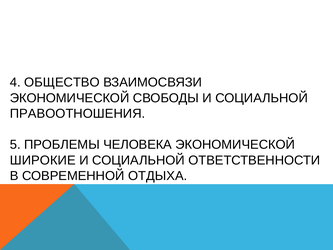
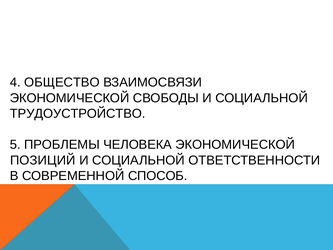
ПРАВООТНОШЕНИЯ: ПРАВООТНОШЕНИЯ -> ТРУДОУСТРОЙСТВО (78, 113)
ШИРОКИЕ: ШИРОКИЕ -> ПОЗИЦИЙ (43, 160)
ОТДЫХА: ОТДЫХА -> СПОСОБ (158, 176)
